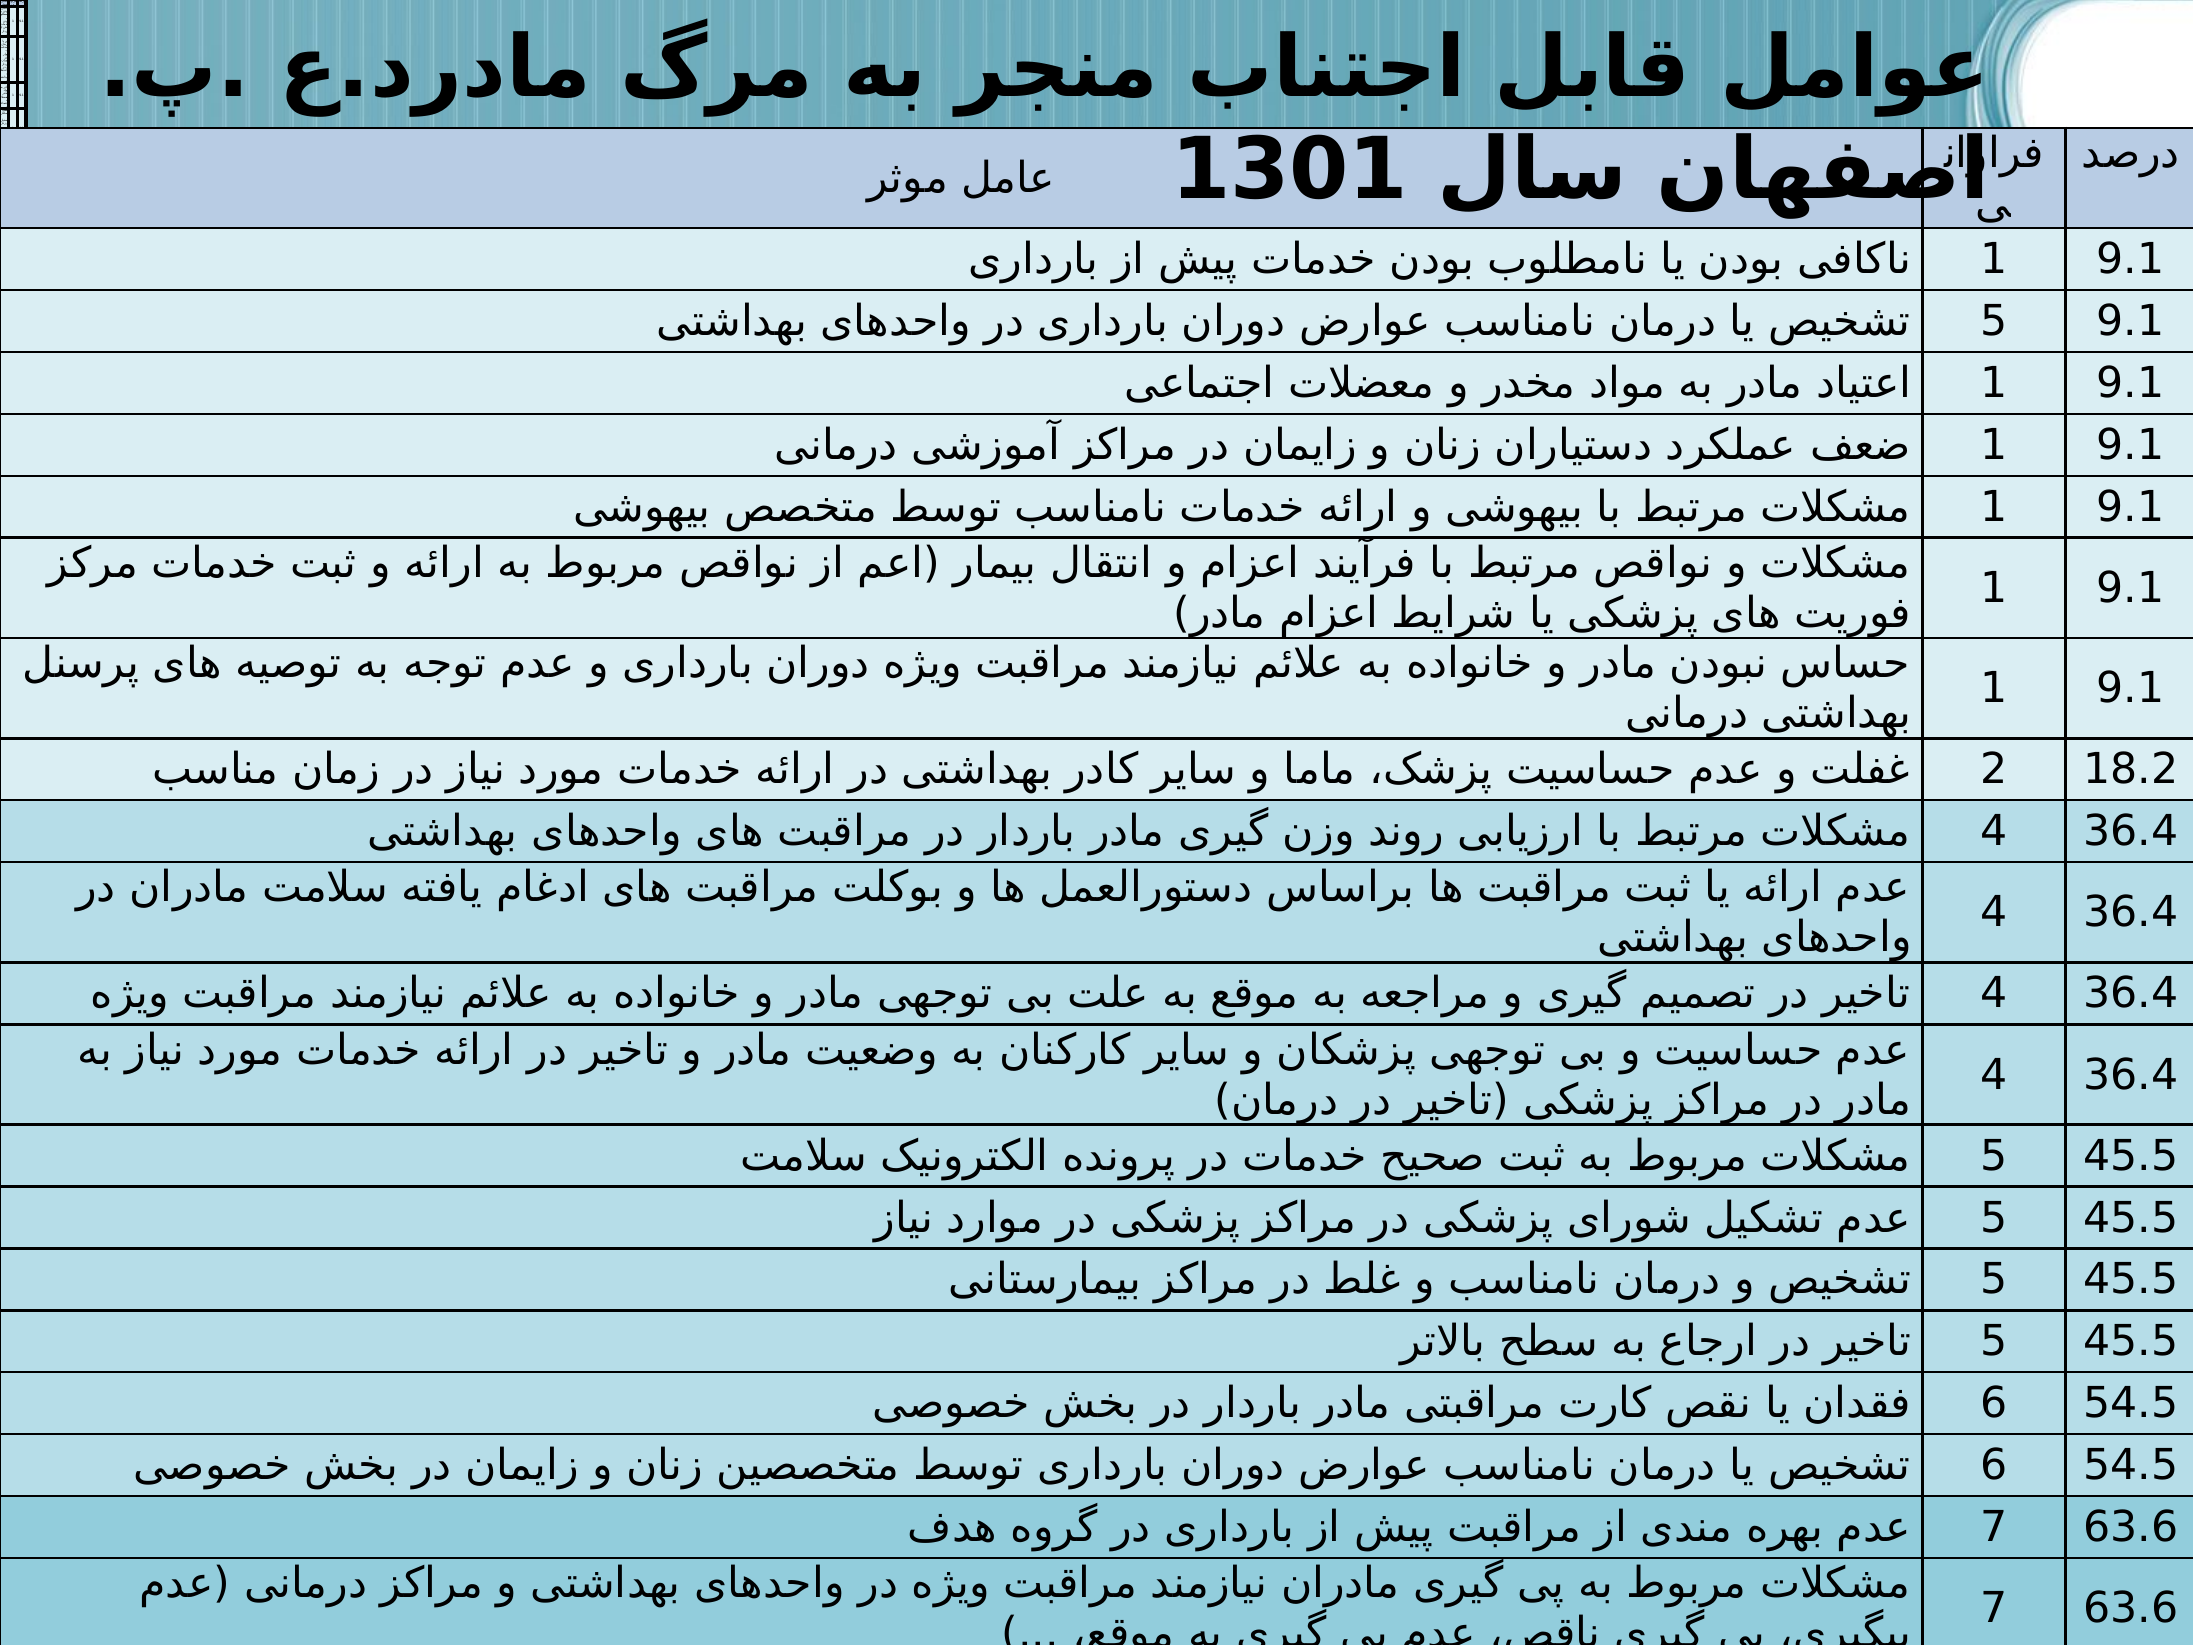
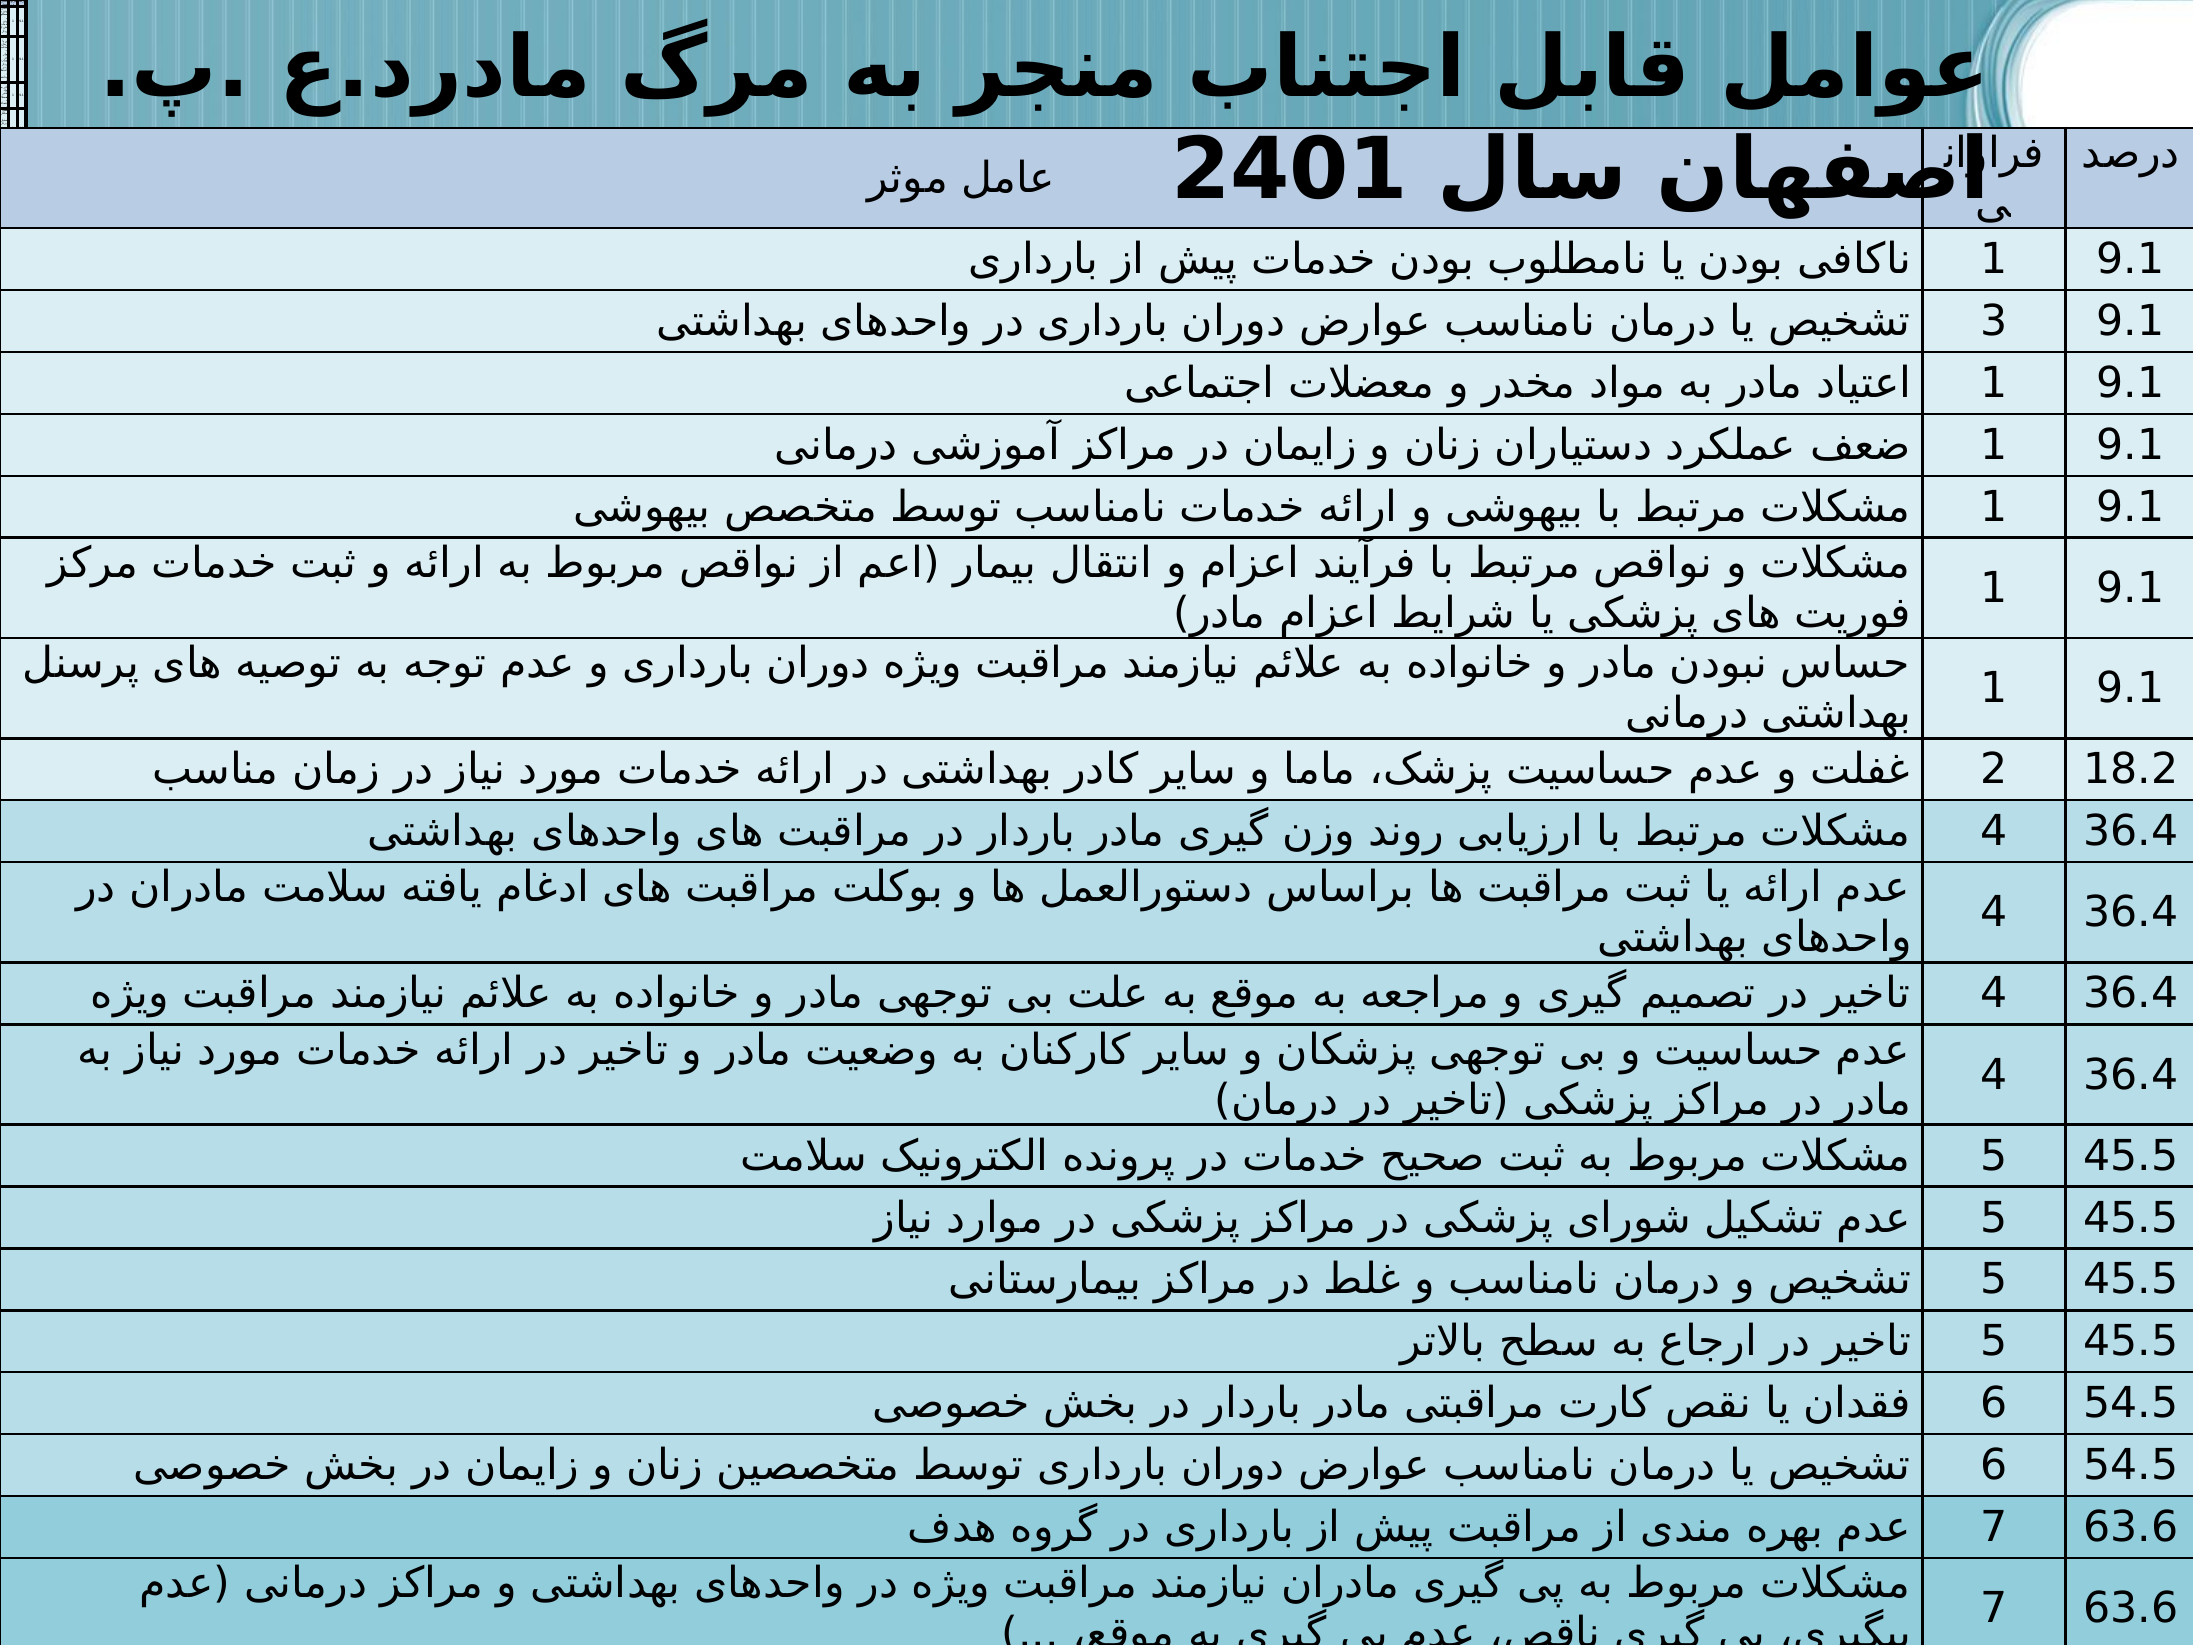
1301: 1301 -> 2401 (1290, 170)
5: 5 -> 3 (1994, 322)
